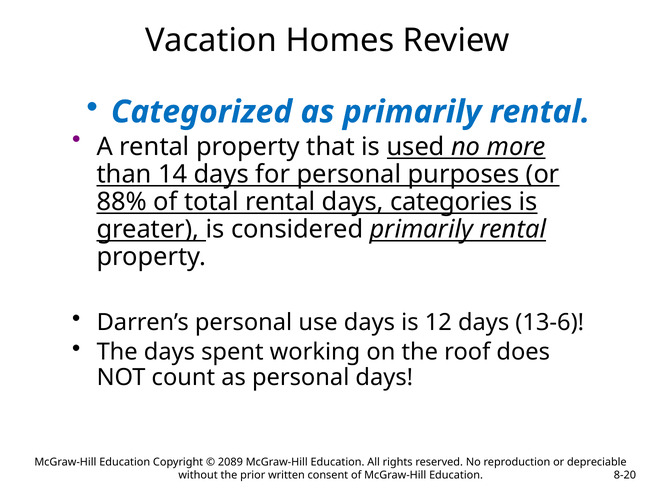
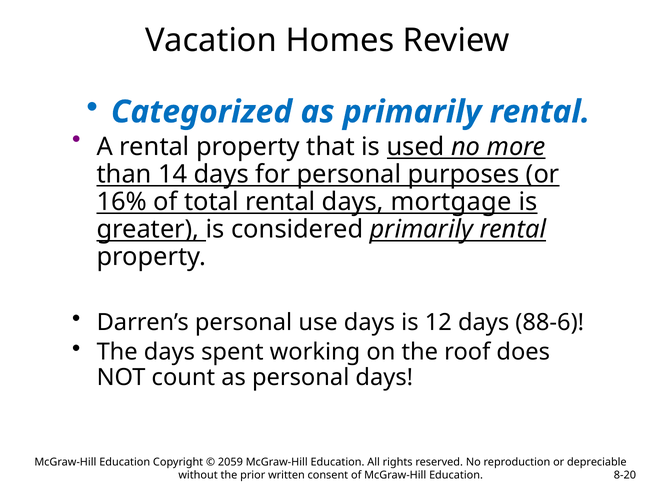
88%: 88% -> 16% (122, 202)
categories: categories -> mortgage (451, 202)
13-6: 13-6 -> 88-6 (550, 322)
2089: 2089 -> 2059 (230, 462)
